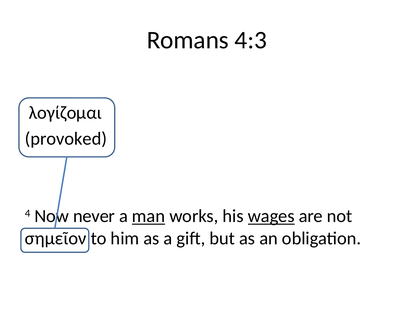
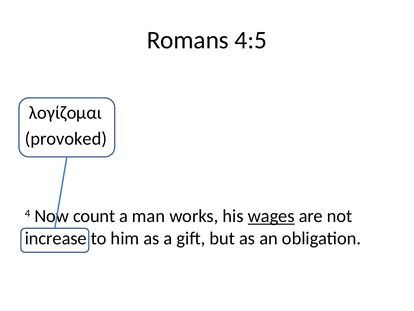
4:3: 4:3 -> 4:5 (251, 40)
never: never -> count (94, 216)
man underline: present -> none (149, 216)
σημεῖον: σημεῖον -> increase (56, 238)
